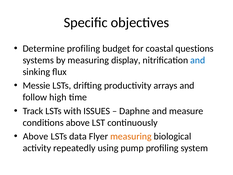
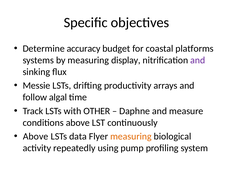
Determine profiling: profiling -> accuracy (84, 48)
questions: questions -> platforms (195, 48)
and colour: blue -> purple (198, 60)
high: high -> algal (58, 97)
ISSUES: ISSUES -> OTHER (97, 111)
